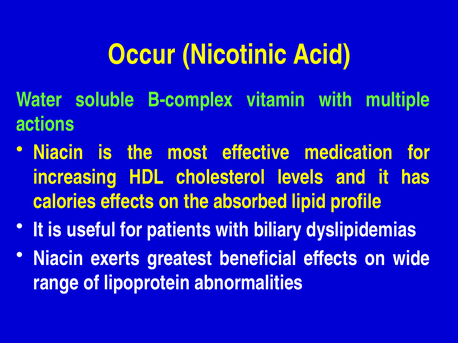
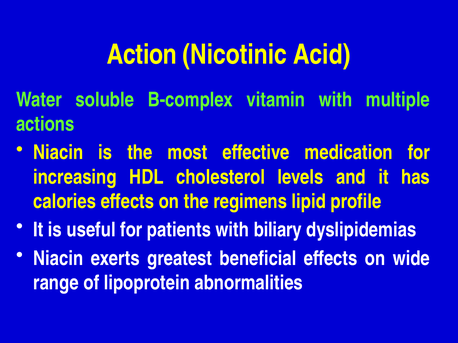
Occur: Occur -> Action (142, 55)
absorbed: absorbed -> regimens (250, 202)
